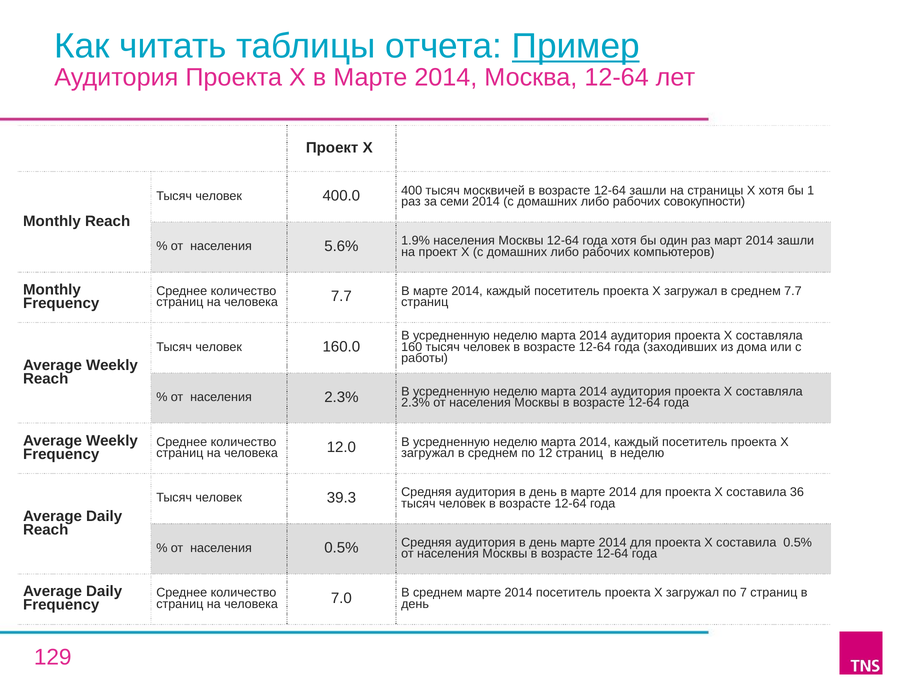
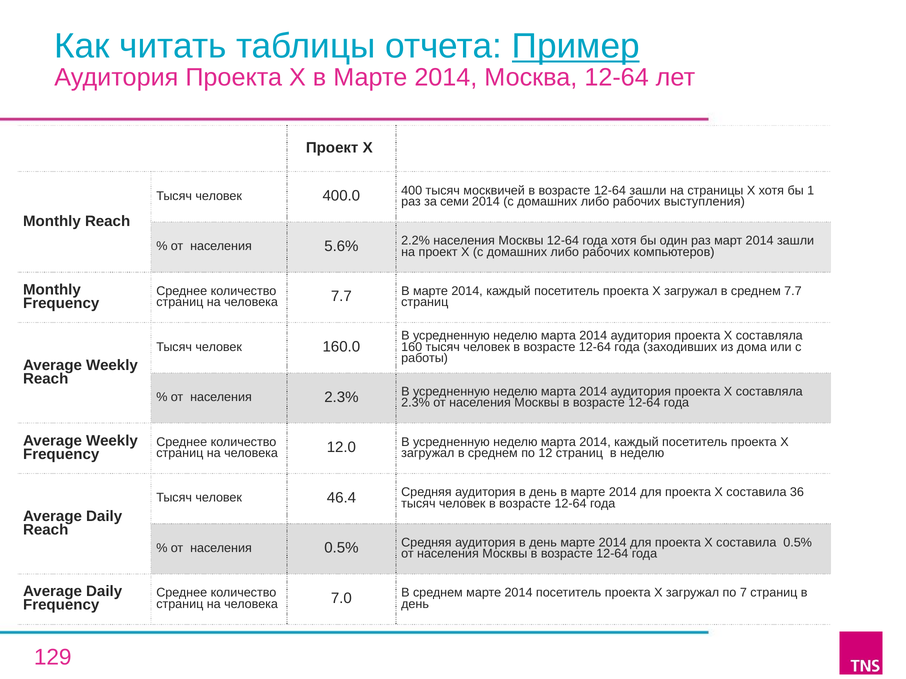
совокупности: совокупности -> выступления (704, 202)
1.9%: 1.9% -> 2.2% (416, 241)
39.3: 39.3 -> 46.4 (341, 498)
